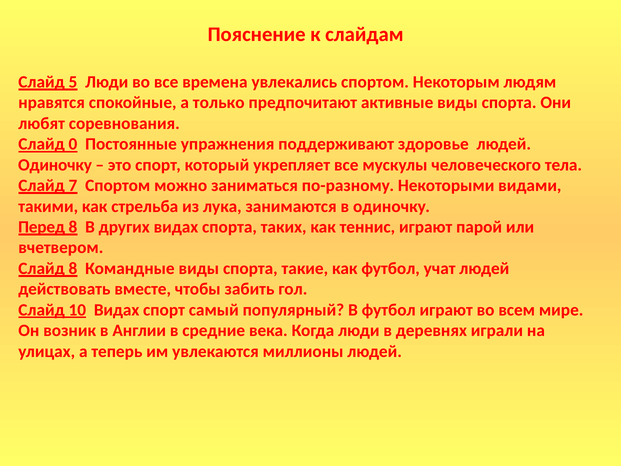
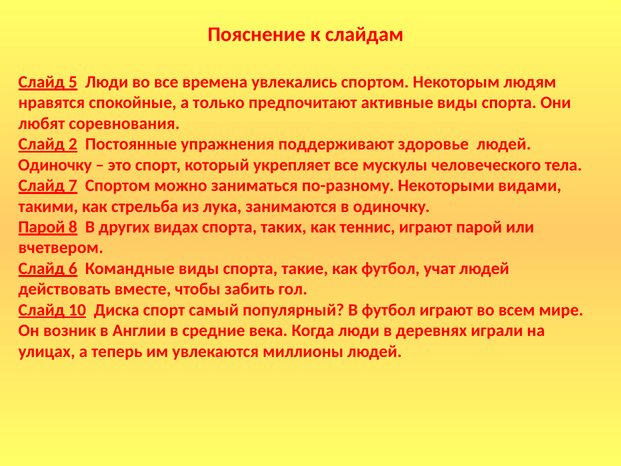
0: 0 -> 2 (73, 144)
Перед: Перед -> Парой (42, 227)
Слайд 8: 8 -> 6 (73, 268)
10 Видах: Видах -> Диска (117, 310)
